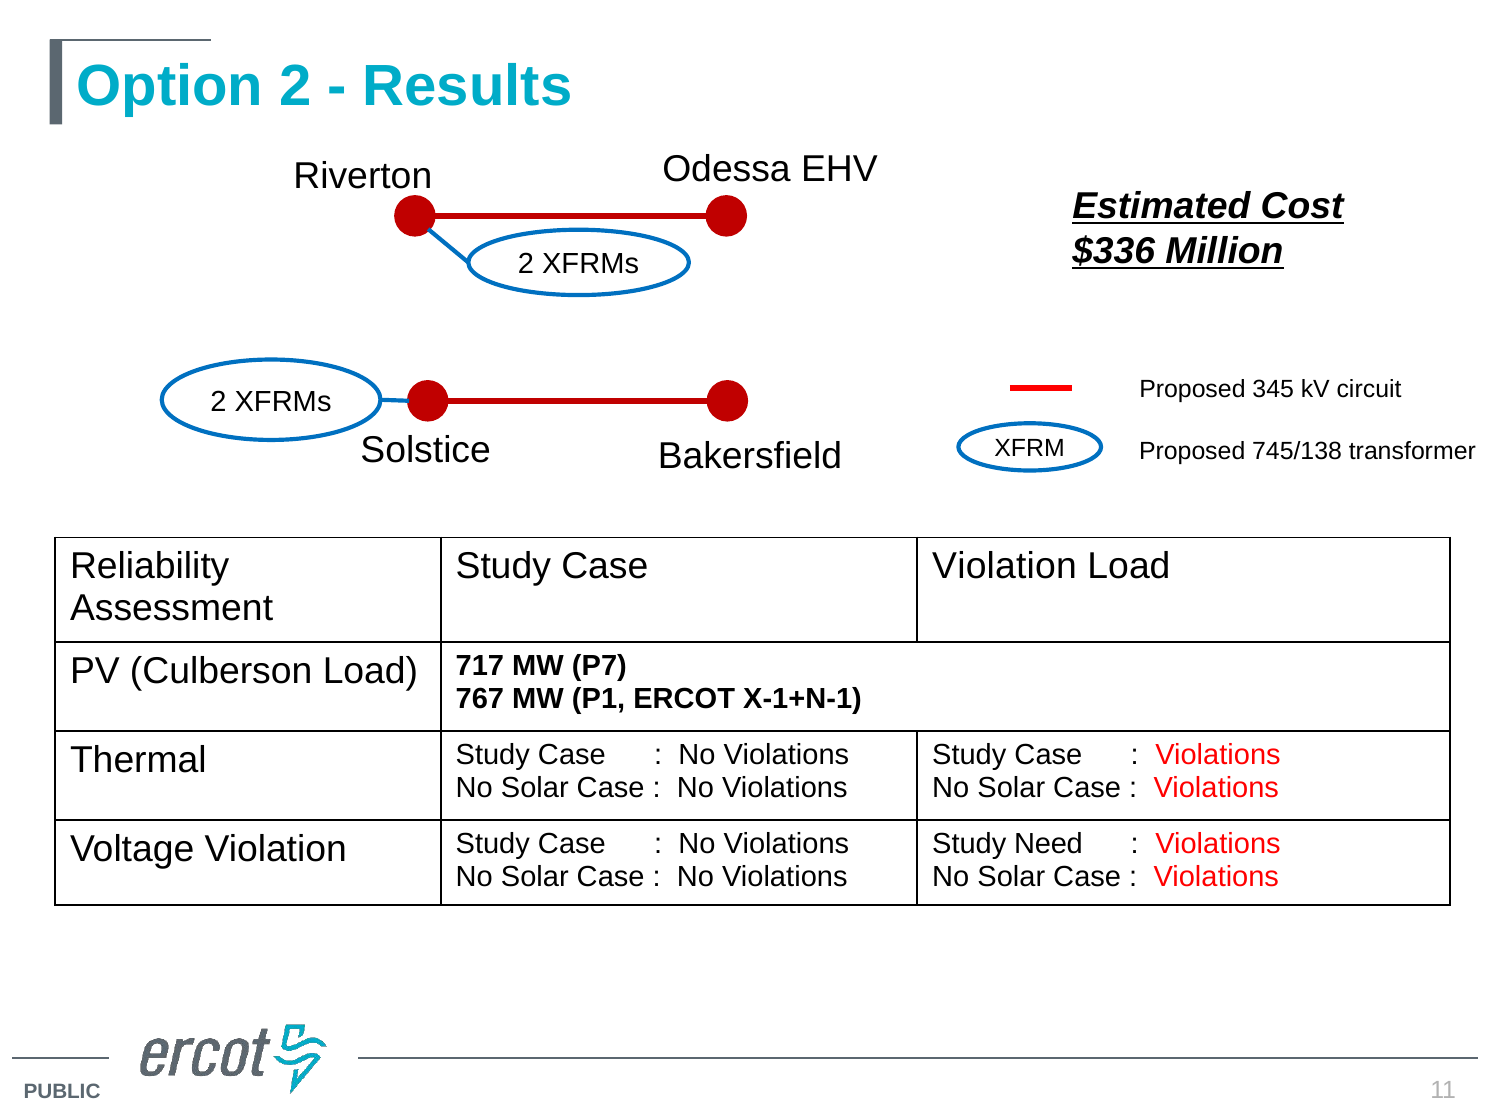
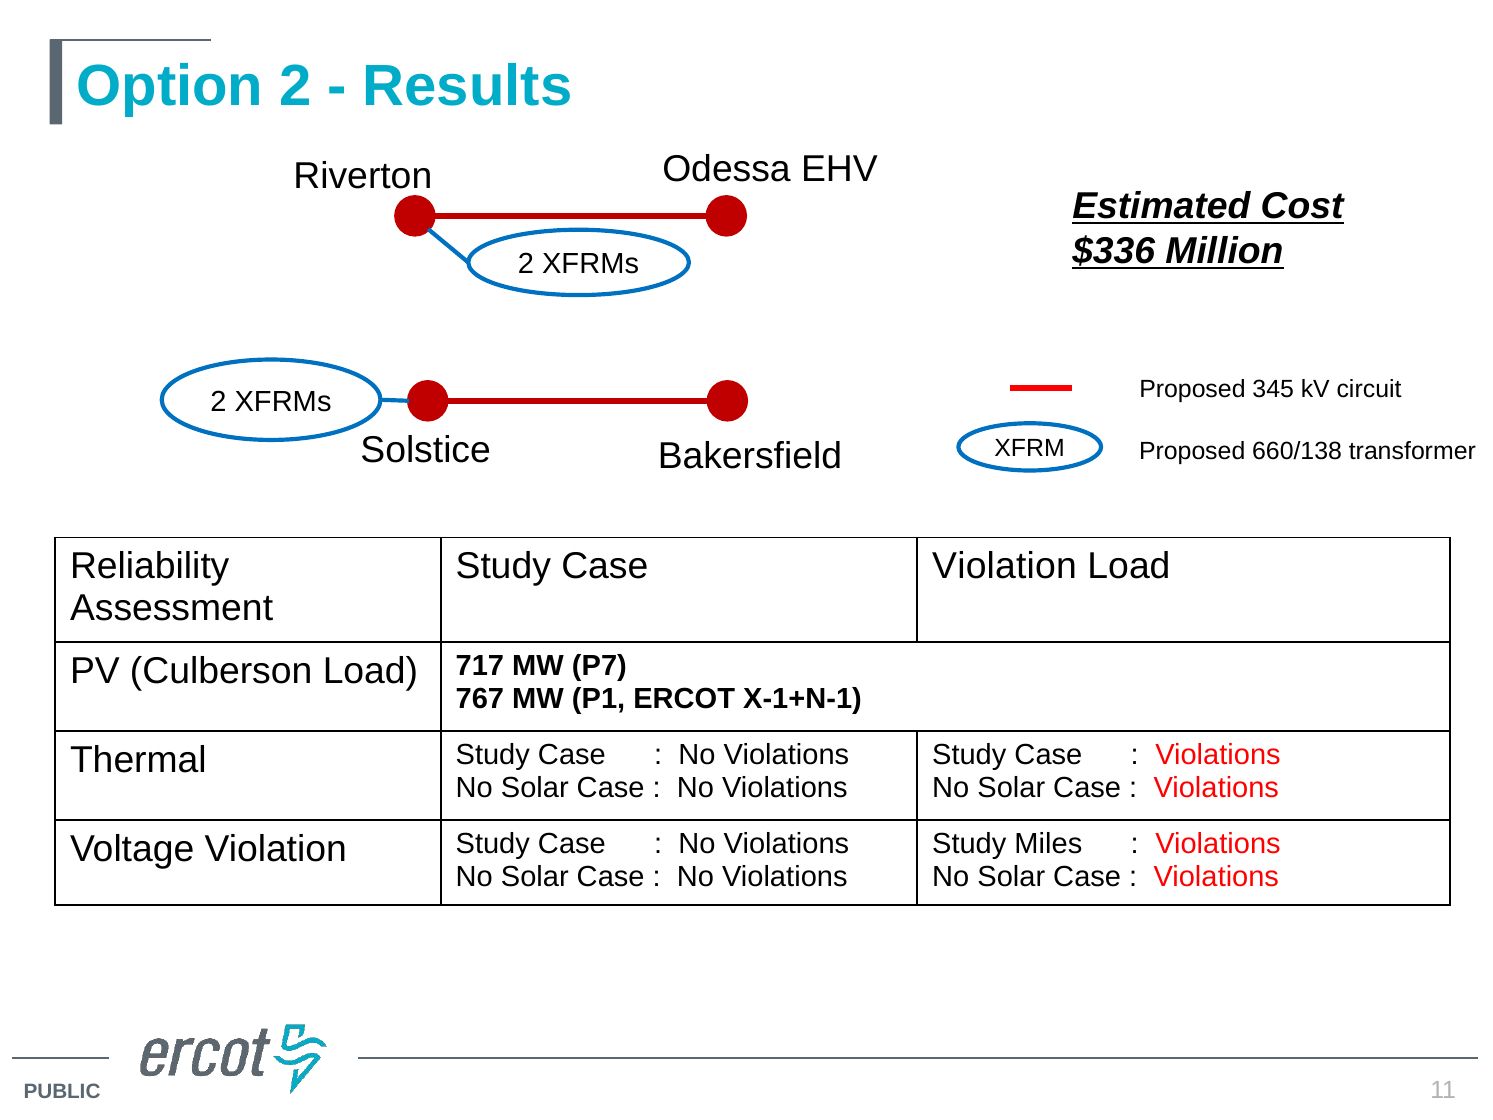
745/138: 745/138 -> 660/138 (1297, 452)
Need: Need -> Miles (1048, 844)
